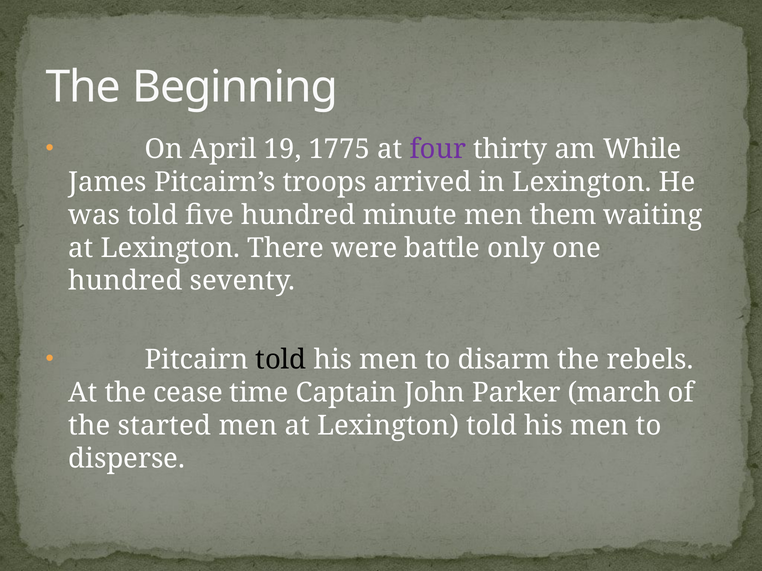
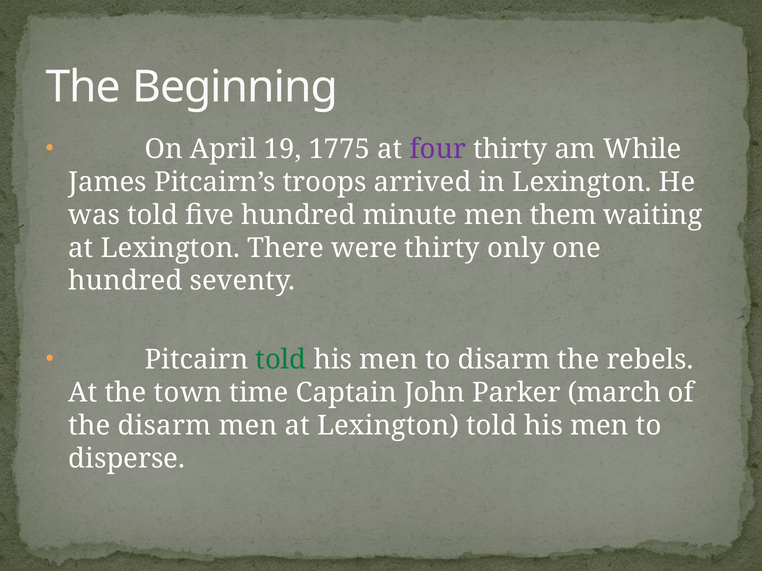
were battle: battle -> thirty (442, 248)
told colour: black -> green (281, 360)
cease: cease -> town (188, 393)
the started: started -> disarm (165, 426)
